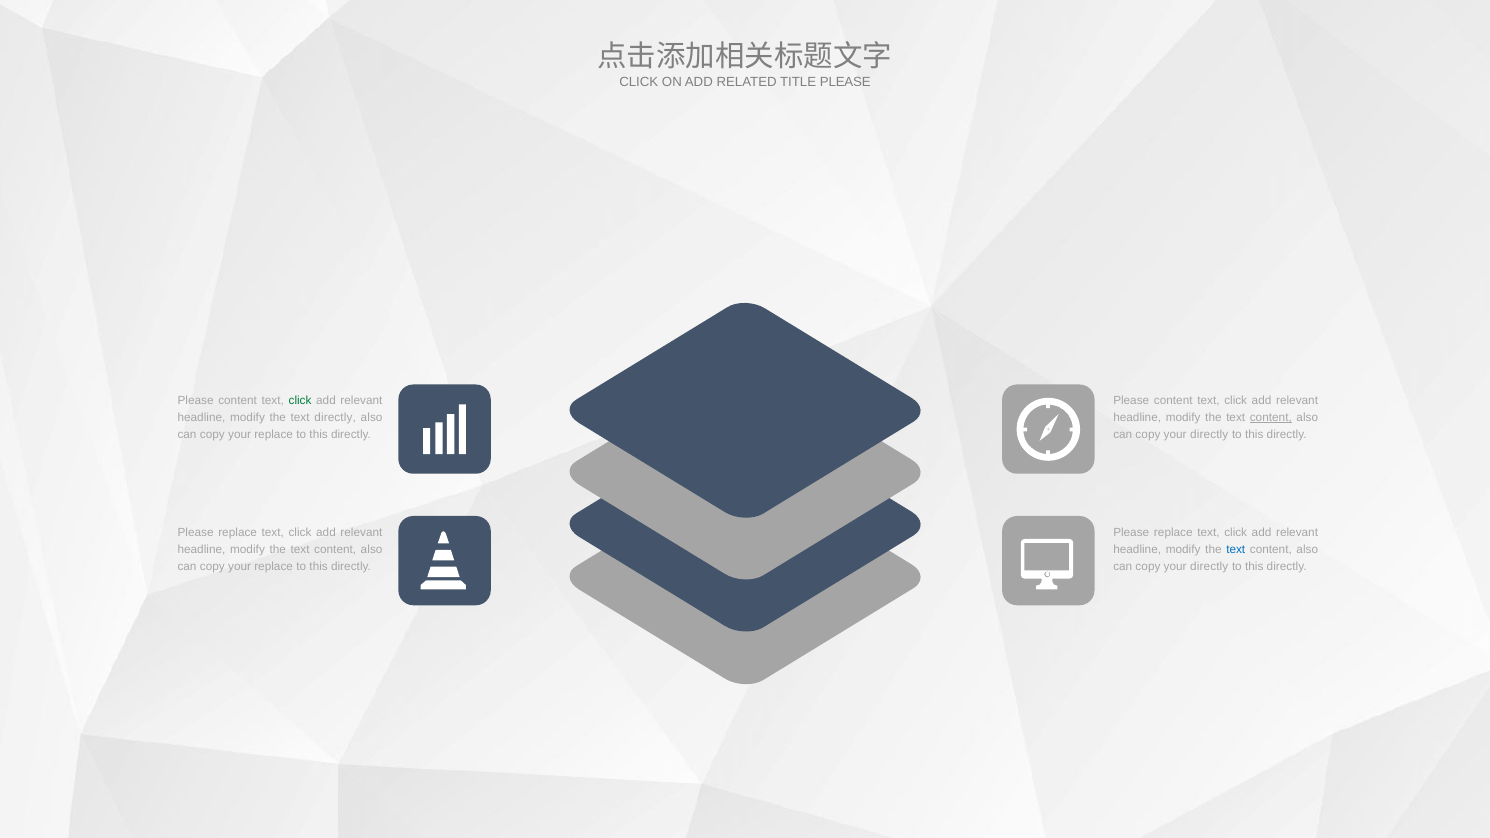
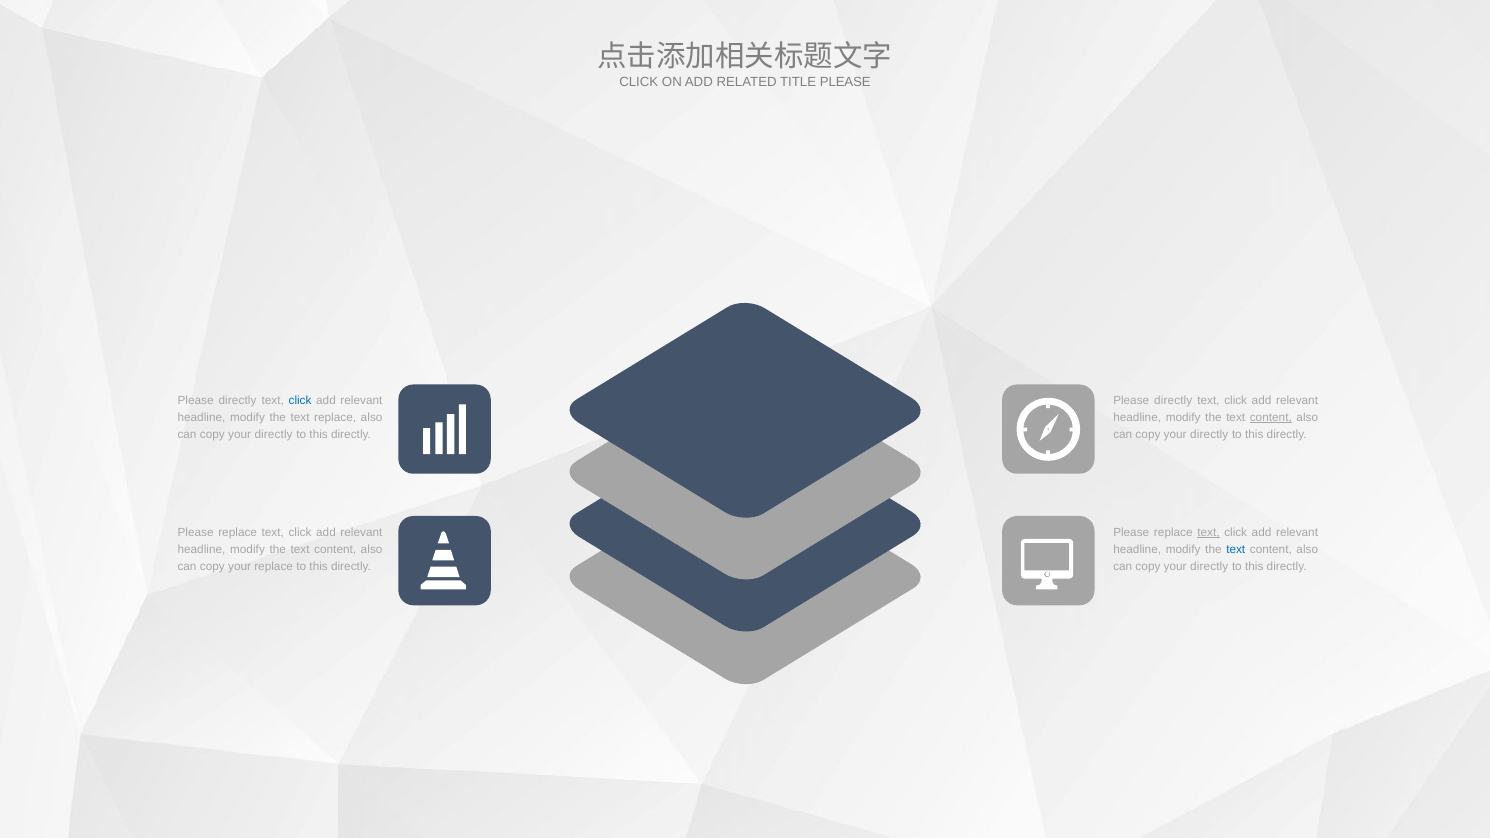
content: content -> directly (238, 401)
click colour: green -> blue (300, 401)
content: content -> directly (1173, 401)
text directly: directly -> replace (335, 418)
replace: replace -> directly (274, 435)
text underline: none -> present (1208, 532)
